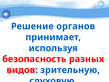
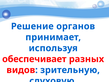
безопасность: безопасность -> обеспечивает (34, 59)
